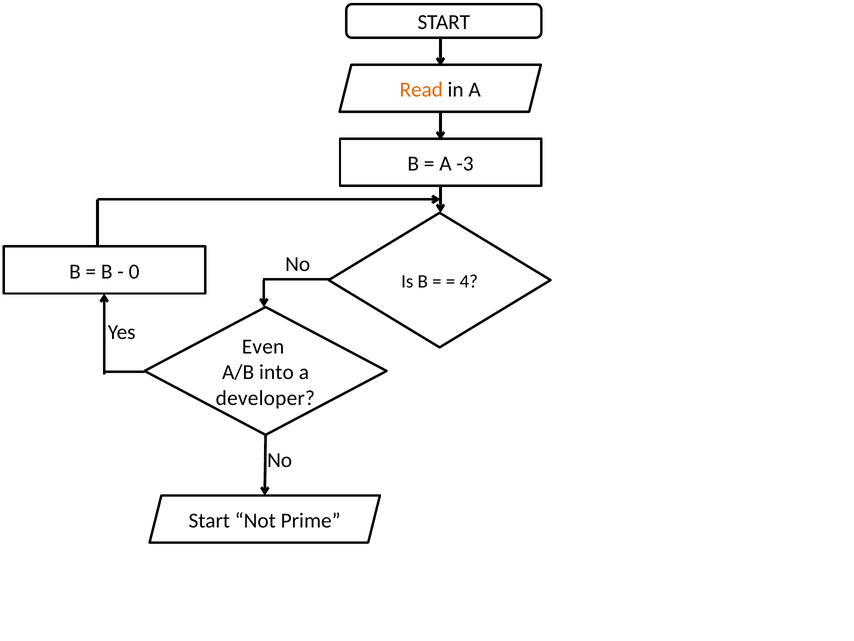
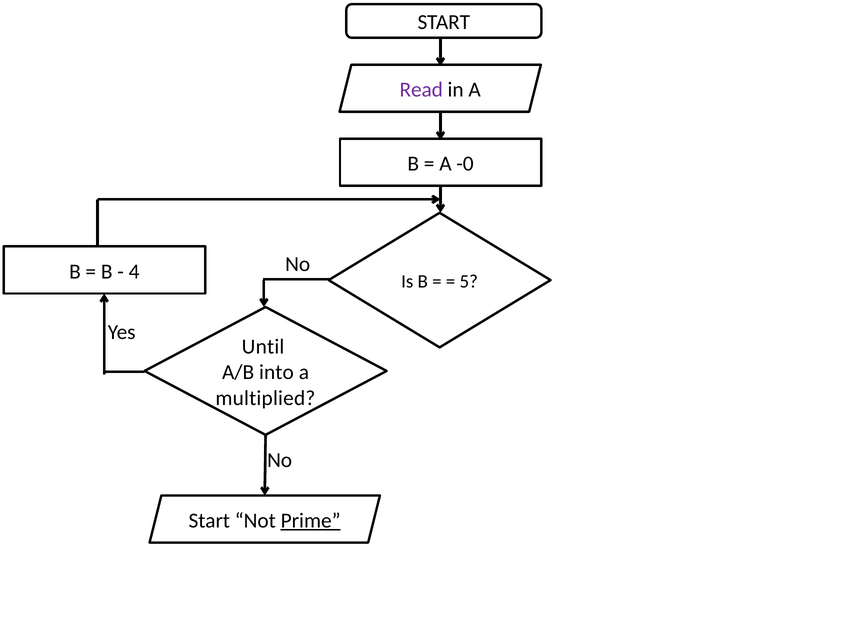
Read colour: orange -> purple (421, 90)
-3: -3 -> -0 (465, 164)
0: 0 -> 4 (134, 271)
4: 4 -> 5 (469, 281)
Even: Even -> Until (263, 347)
developer: developer -> multiplied (265, 398)
Prime underline: none -> present (311, 520)
